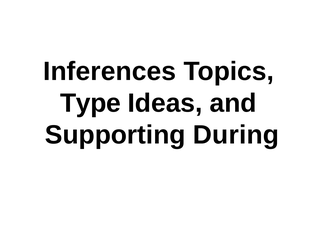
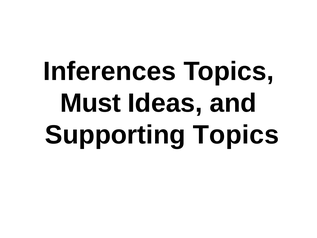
Type: Type -> Must (90, 103)
Supporting During: During -> Topics (236, 135)
